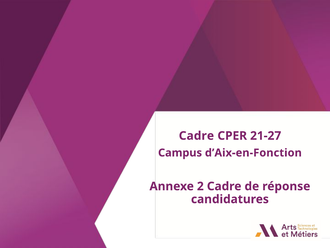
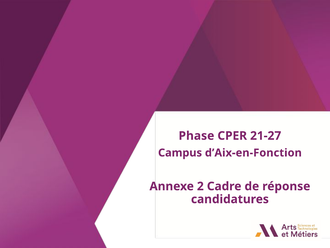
Cadre: Cadre -> Phase (196, 136)
